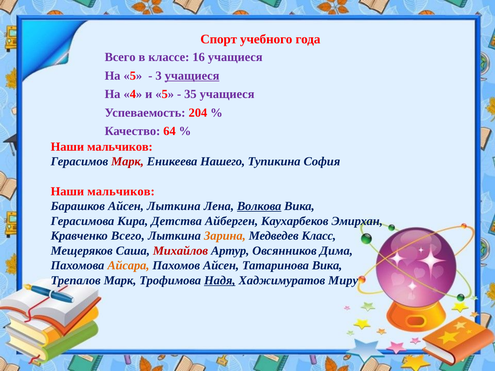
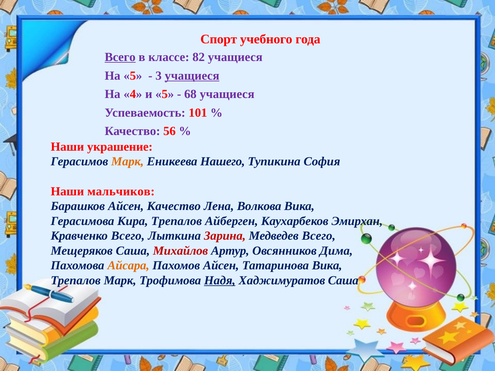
Всего underline: none -> present (120, 57)
16: 16 -> 82 (199, 57)
35: 35 -> 68 (190, 94)
204: 204 -> 101 (198, 113)
64: 64 -> 56 (170, 131)
мальчиков: мальчиков -> украшение (120, 147)
Марк colour: red -> orange (128, 162)
Айсен Лыткина: Лыткина -> Качество (174, 206)
Волкова underline: present -> none (259, 206)
Кира Детства: Детства -> Трепалов (177, 221)
Зарина colour: orange -> red (225, 236)
Медведев Класс: Класс -> Всего (319, 236)
Хаджимуратов Миру: Миру -> Саша (343, 280)
